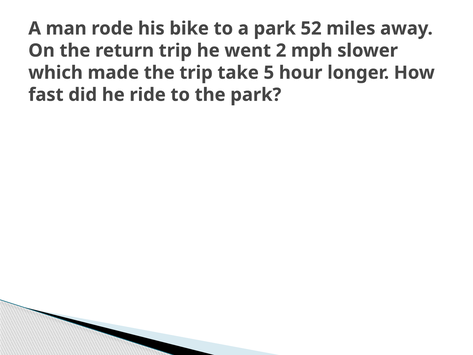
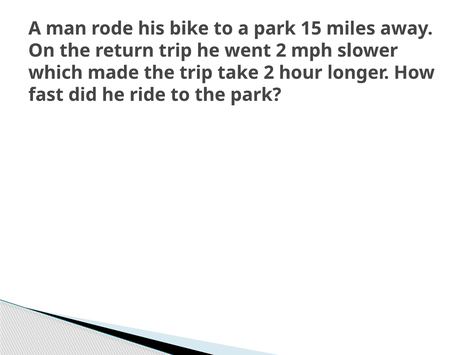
52: 52 -> 15 (311, 28)
take 5: 5 -> 2 (269, 73)
